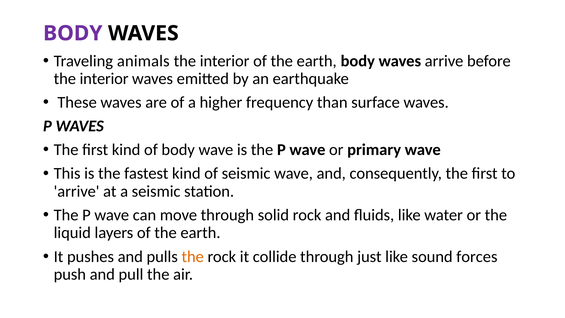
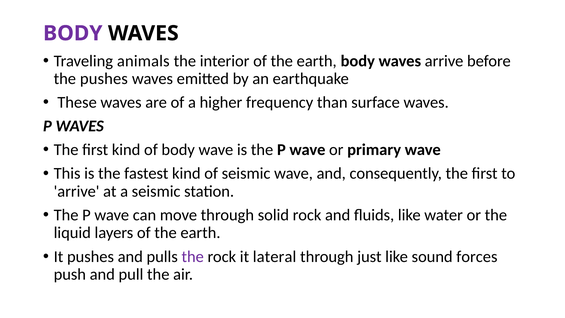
interior: interior -> pushes (104, 79)
the colour: orange -> purple (193, 256)
collide: collide -> lateral (275, 256)
